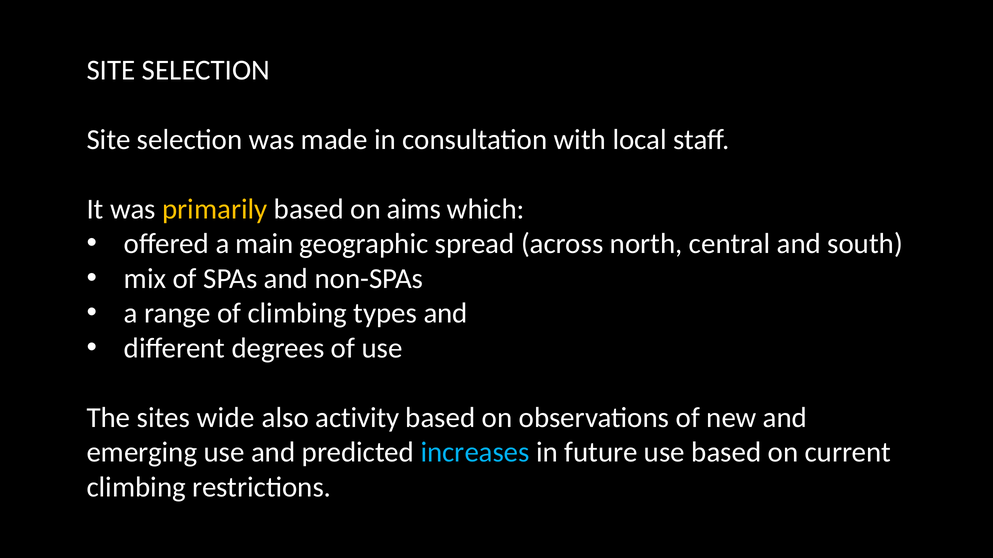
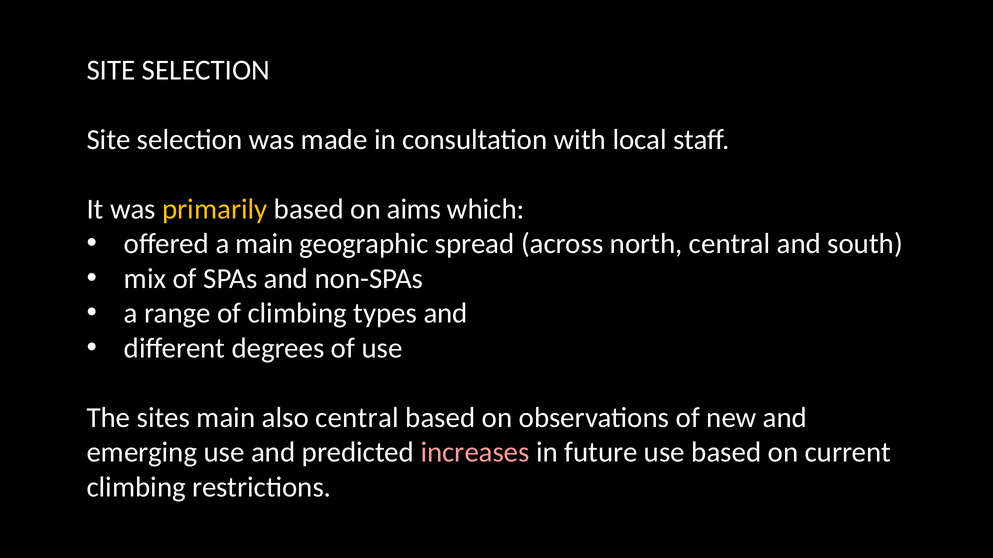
sites wide: wide -> main (226, 418)
also activity: activity -> central (357, 418)
increases colour: light blue -> pink (475, 453)
